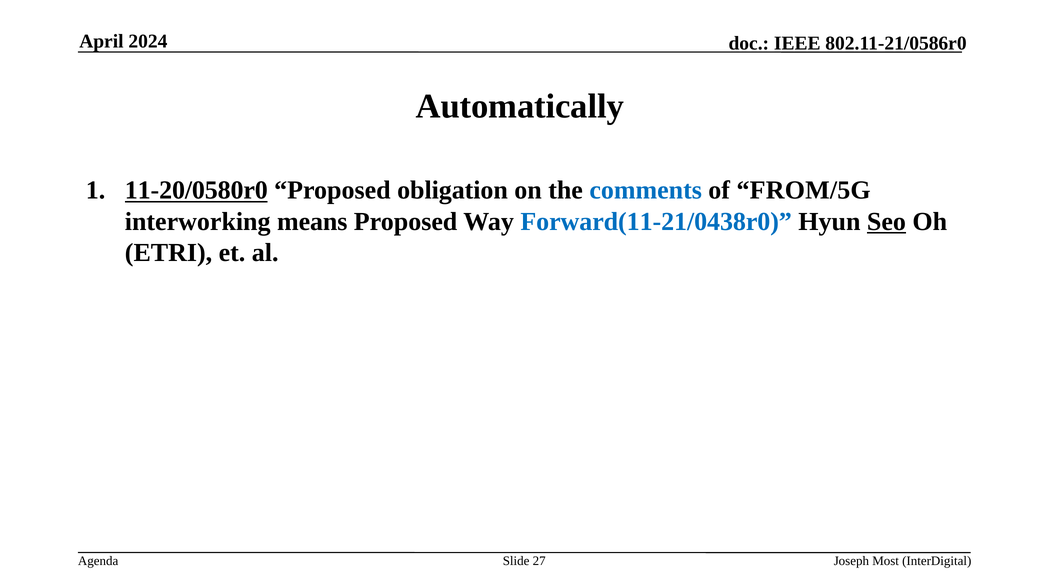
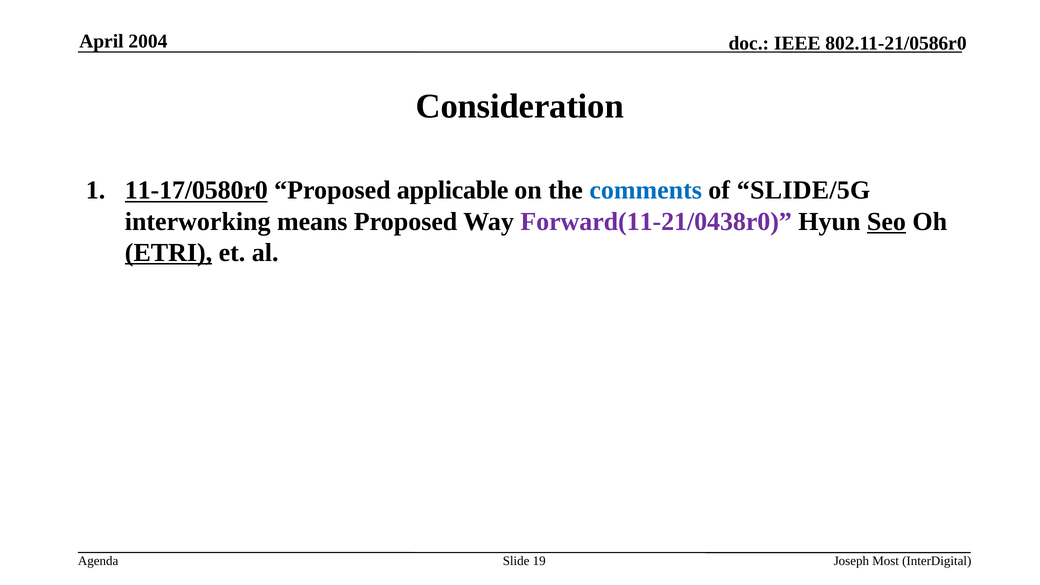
2024: 2024 -> 2004 (148, 41)
Automatically: Automatically -> Consideration (520, 106)
11-20/0580r0: 11-20/0580r0 -> 11-17/0580r0 (196, 190)
obligation: obligation -> applicable (453, 190)
FROM/5G: FROM/5G -> SLIDE/5G (804, 190)
Forward(11-21/0438r0 colour: blue -> purple (656, 222)
ETRI underline: none -> present (169, 253)
27: 27 -> 19 (539, 561)
